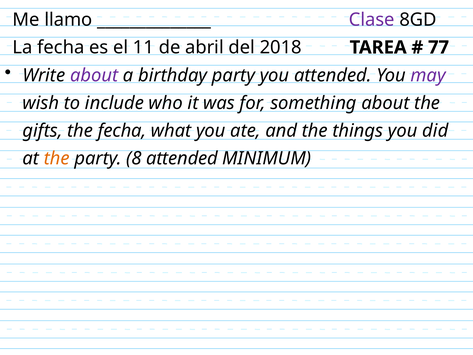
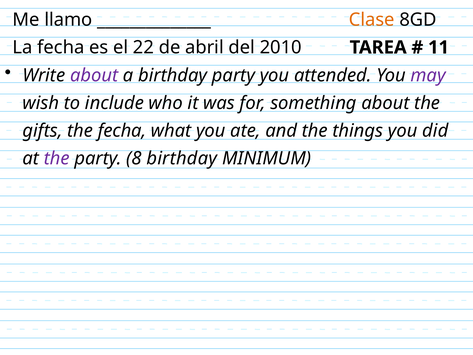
Clase colour: purple -> orange (372, 20)
11: 11 -> 22 (143, 47)
2018: 2018 -> 2010 (281, 47)
77: 77 -> 11 (439, 47)
the colour: orange -> purple (57, 158)
8 attended: attended -> birthday (182, 158)
